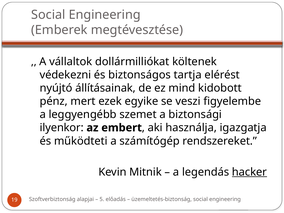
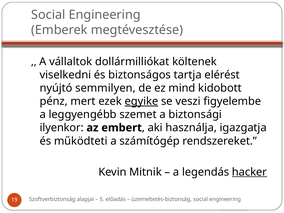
védekezni: védekezni -> viselkedni (65, 75)
állításainak: állításainak -> semmilyen (105, 88)
egyike underline: none -> present (141, 101)
